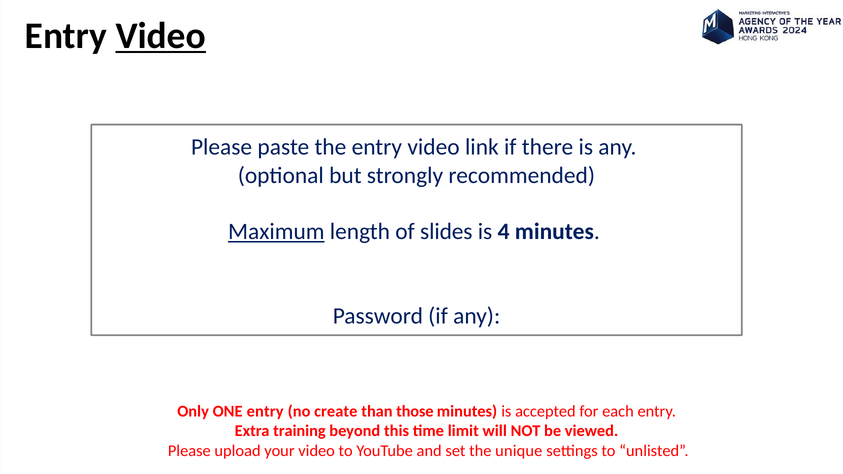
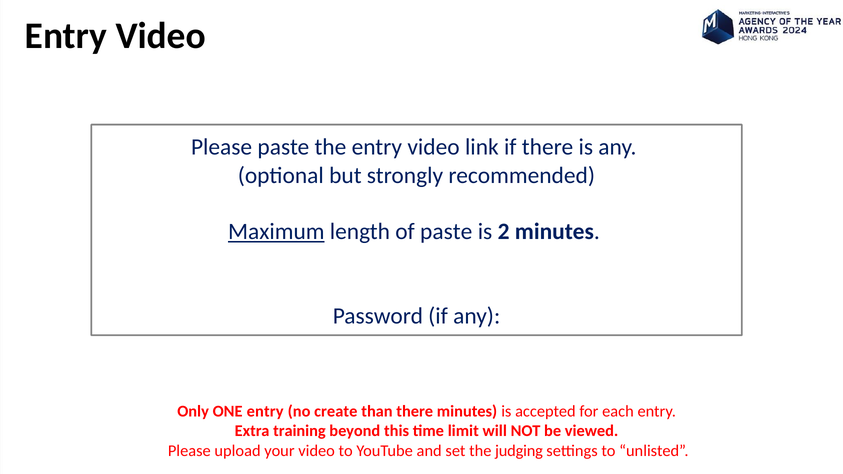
Video underline: present -> none (161, 36)
of slides: slides -> paste (446, 232)
4: 4 -> 2 (504, 232)
than those: those -> there (415, 412)
unique: unique -> judging (519, 451)
